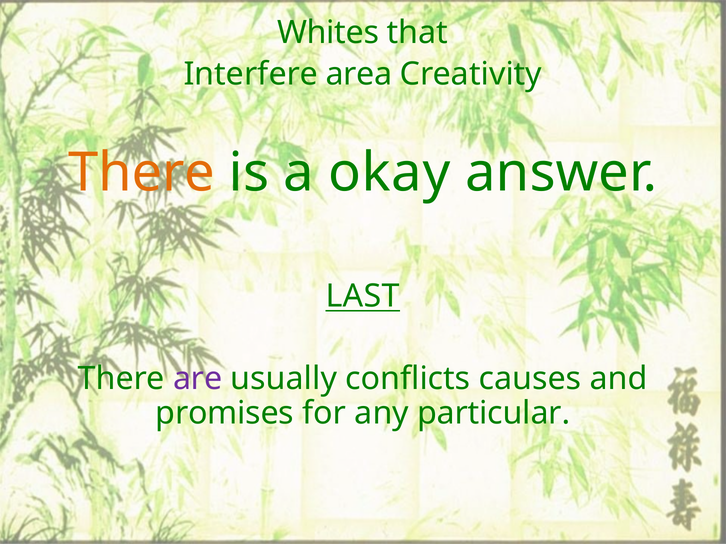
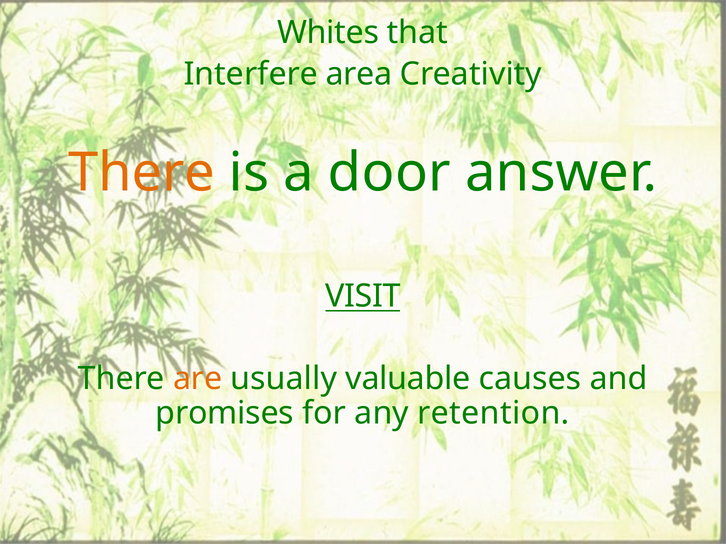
okay: okay -> door (389, 173)
LAST: LAST -> VISIT (363, 296)
are colour: purple -> orange (198, 379)
conflicts: conflicts -> valuable (408, 379)
particular: particular -> retention (493, 414)
